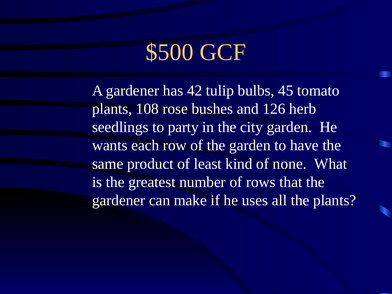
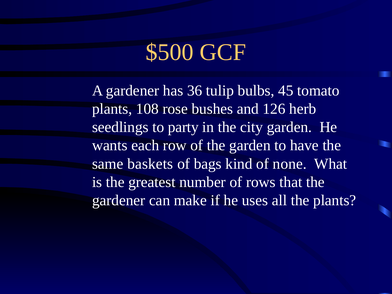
42: 42 -> 36 (195, 91)
product: product -> baskets (150, 164)
least: least -> bags (208, 164)
